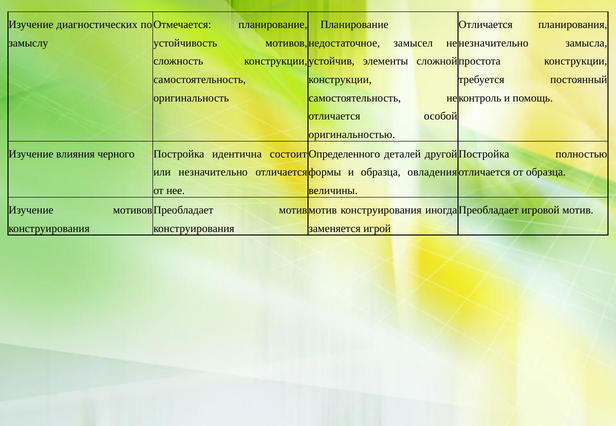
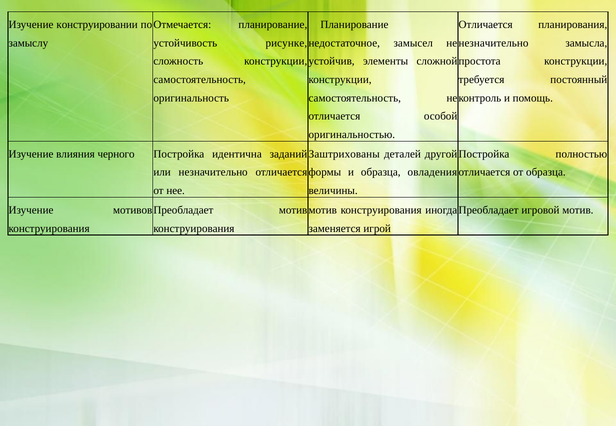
диагностических: диагностических -> конструировании (97, 25)
устойчивость мотивов: мотивов -> рисунке (286, 43)
состоит: состоит -> заданий (288, 154)
Определенного: Определенного -> Заштрихованы (344, 154)
